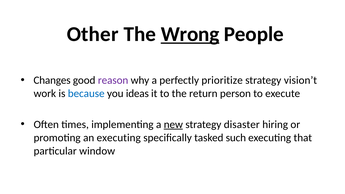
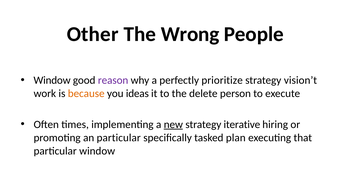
Wrong underline: present -> none (190, 34)
Changes: Changes -> Window (52, 80)
because colour: blue -> orange (86, 94)
return: return -> delete (203, 94)
disaster: disaster -> iterative (242, 124)
an executing: executing -> particular (119, 138)
such: such -> plan (236, 138)
